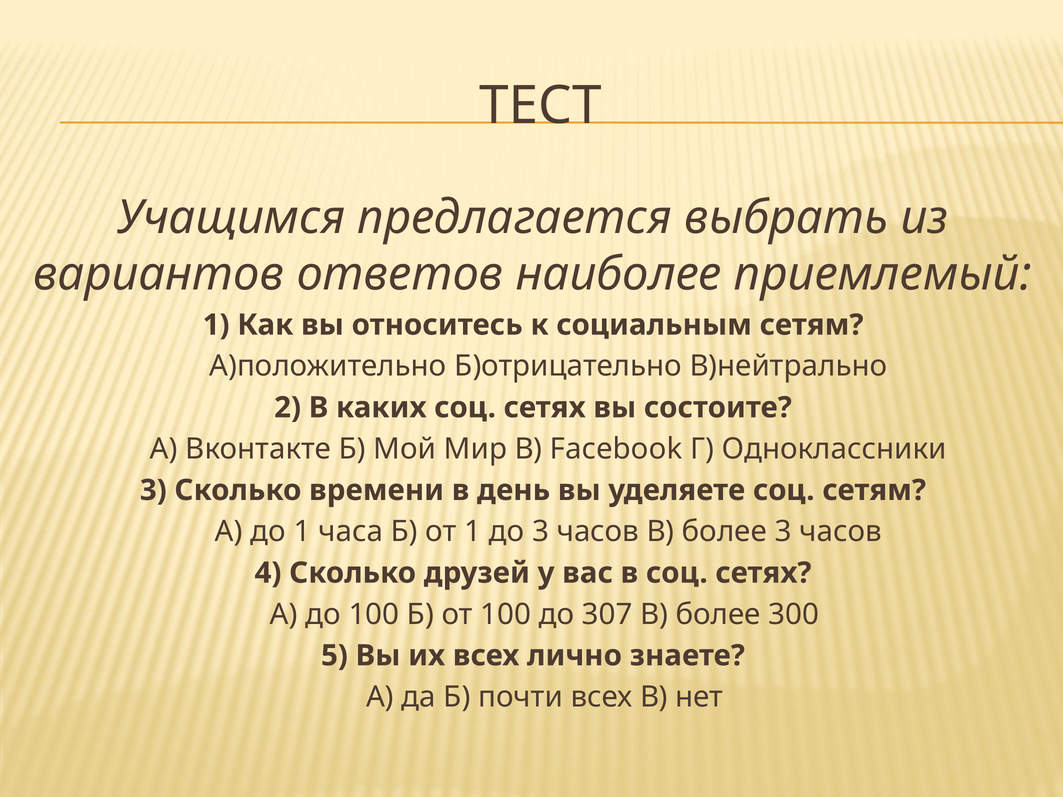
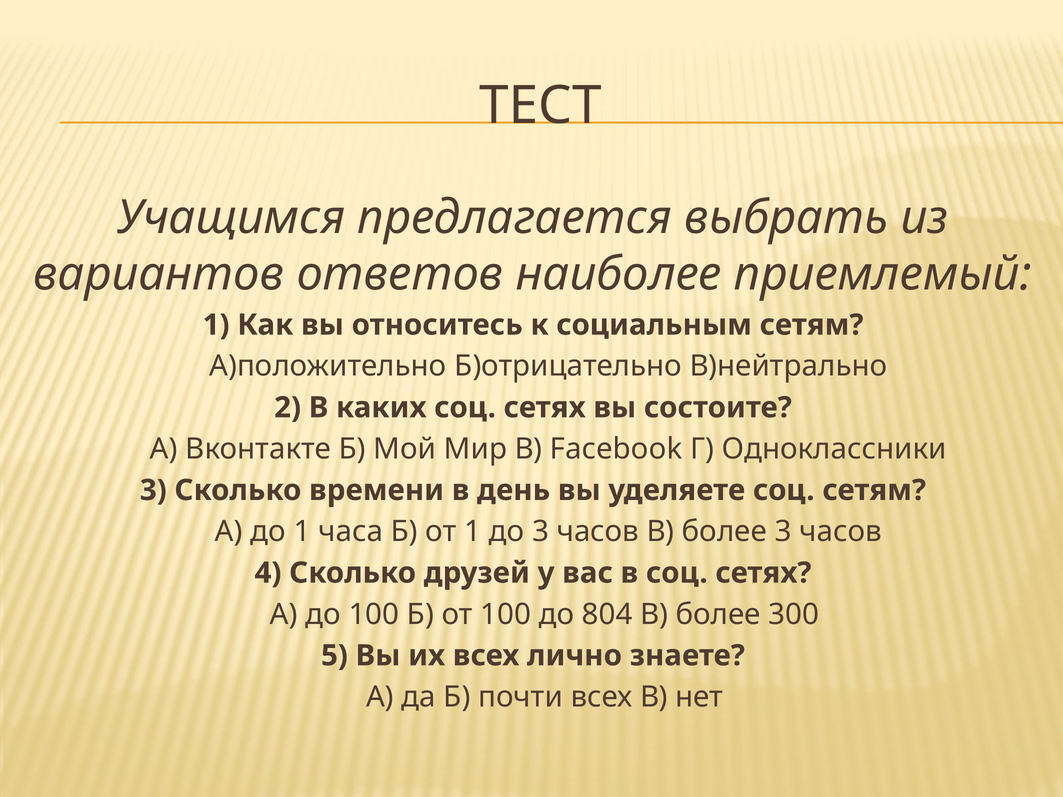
307: 307 -> 804 (607, 614)
